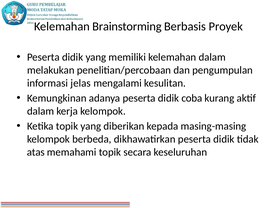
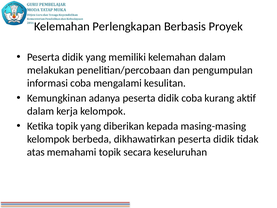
Brainstorming: Brainstorming -> Perlengkapan (127, 26)
informasi jelas: jelas -> coba (81, 83)
